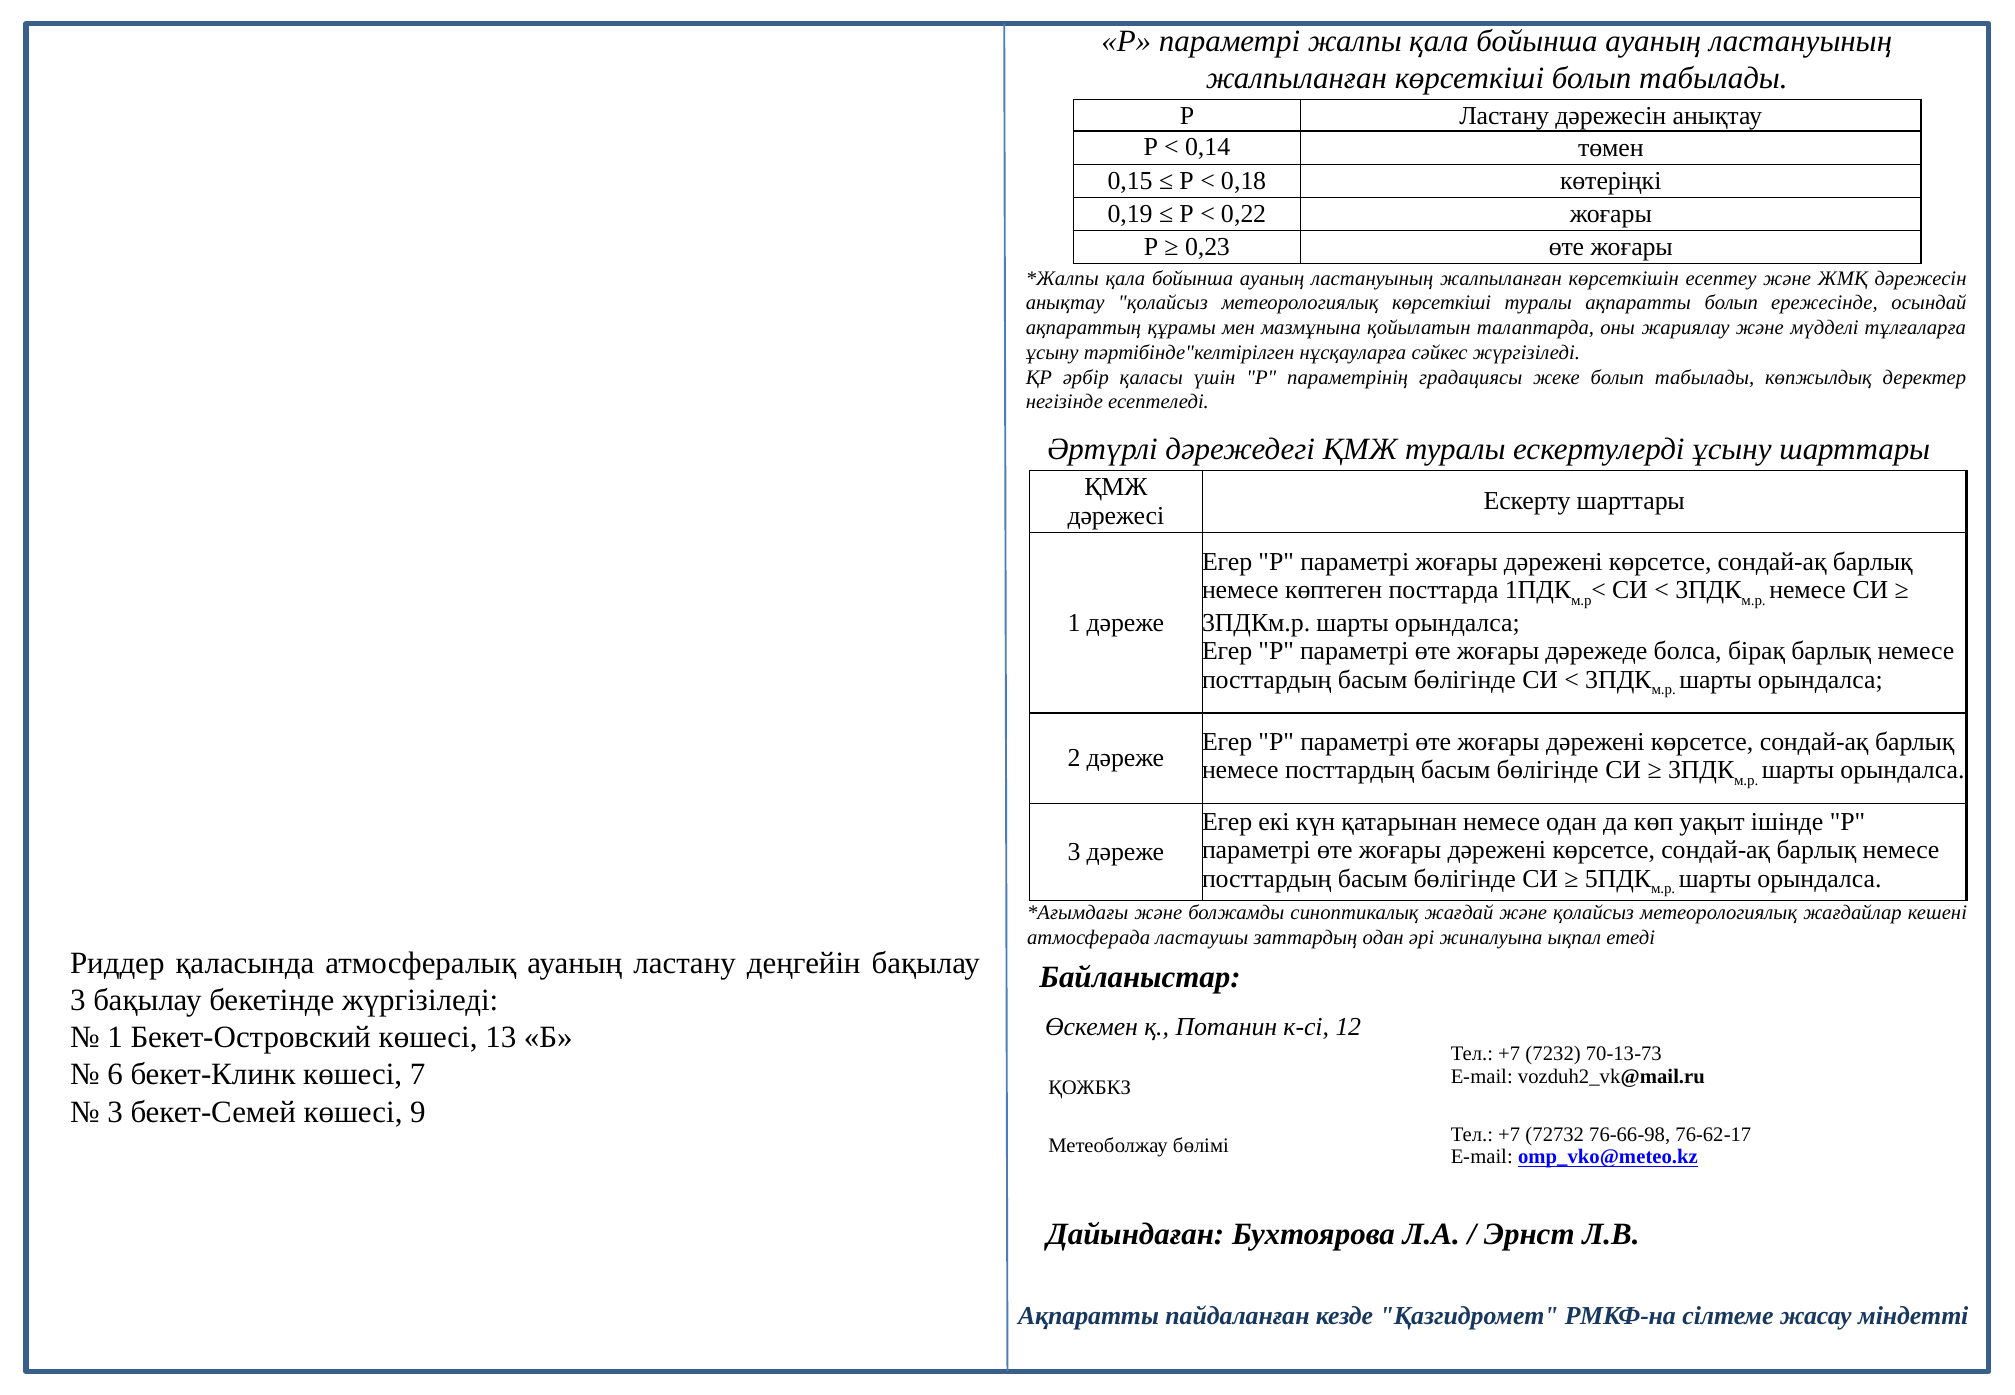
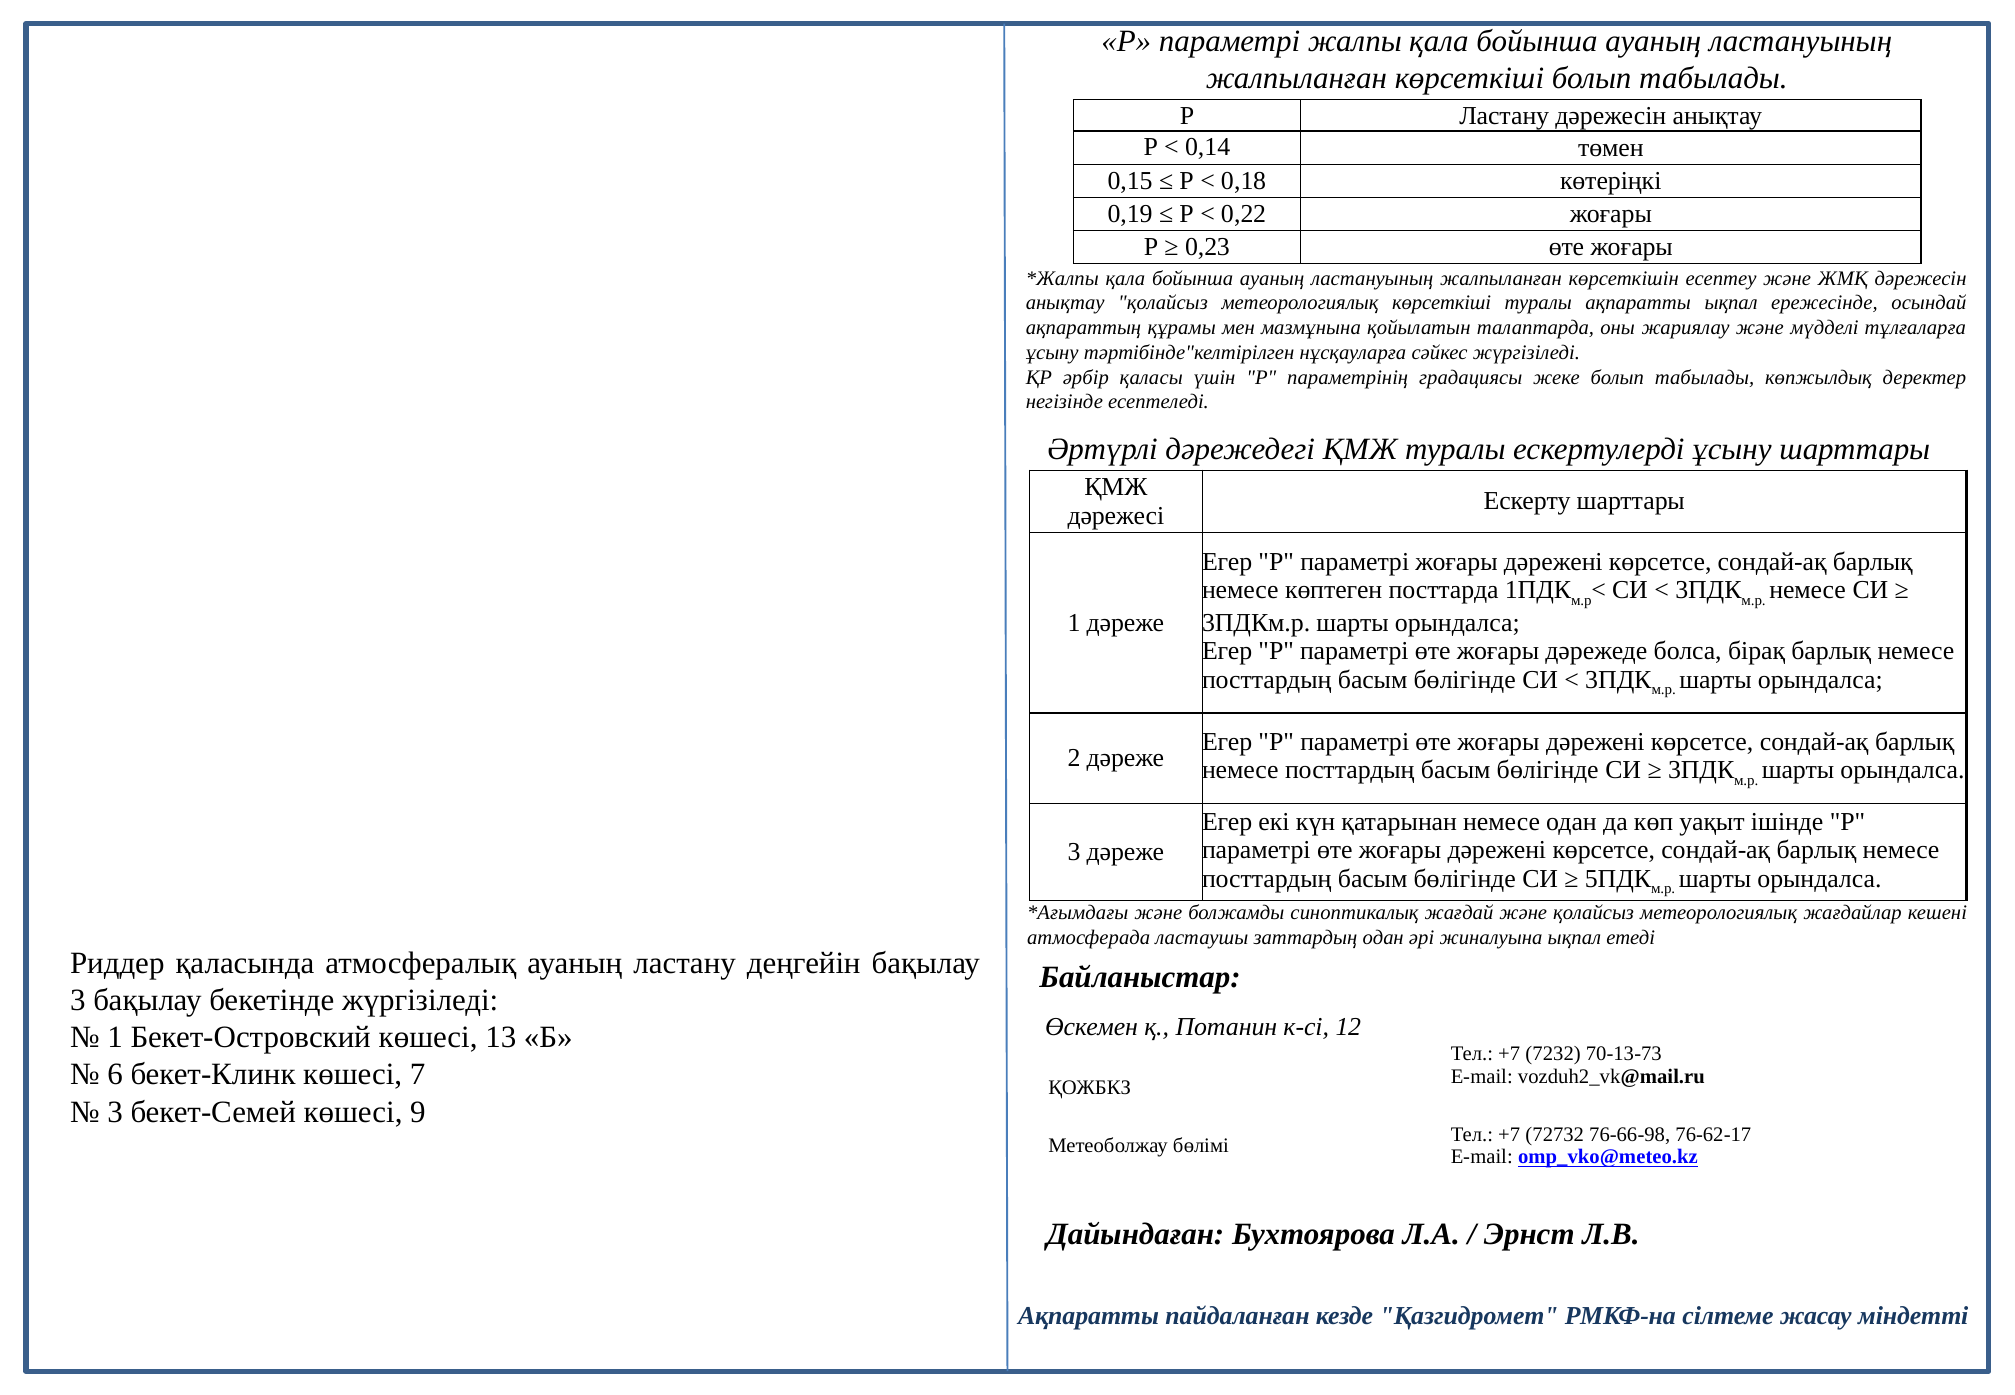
ақпаратты болып: болып -> ықпал (1731, 303)
